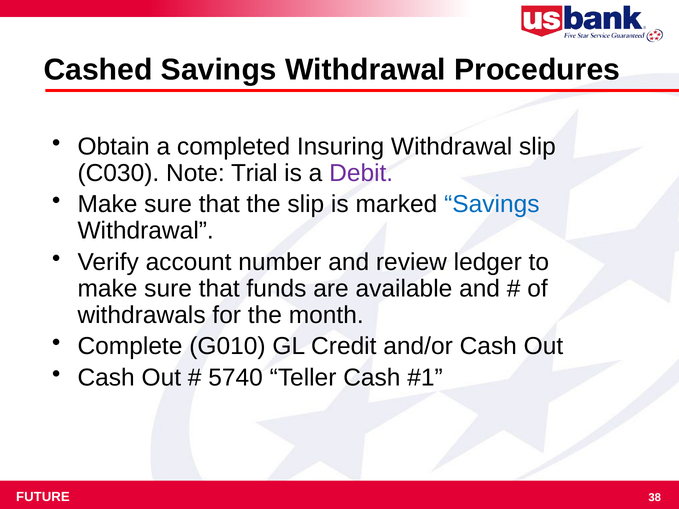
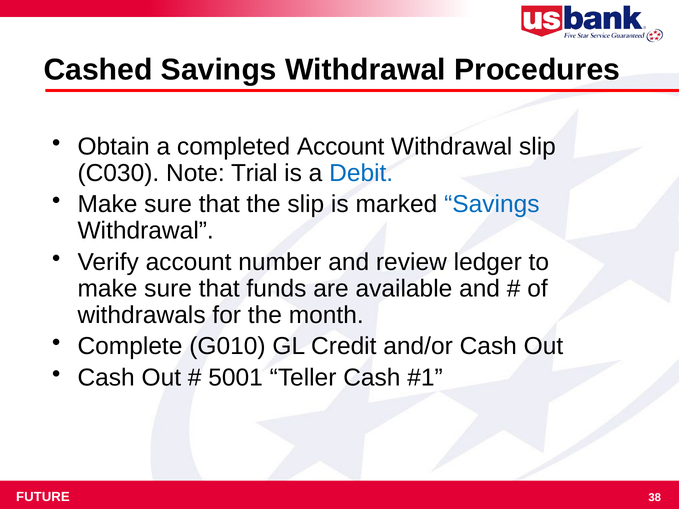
completed Insuring: Insuring -> Account (341, 147)
Debit colour: purple -> blue (361, 173)
5740: 5740 -> 5001 (236, 378)
